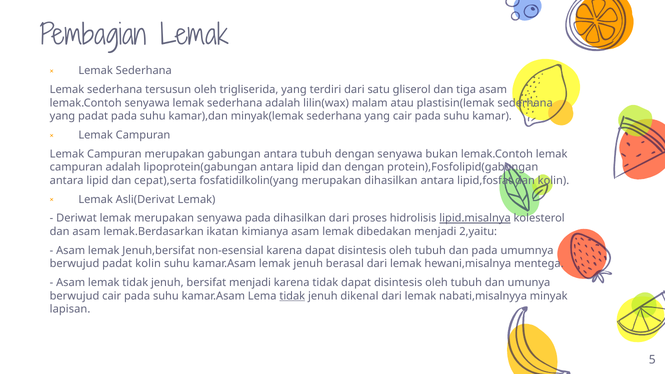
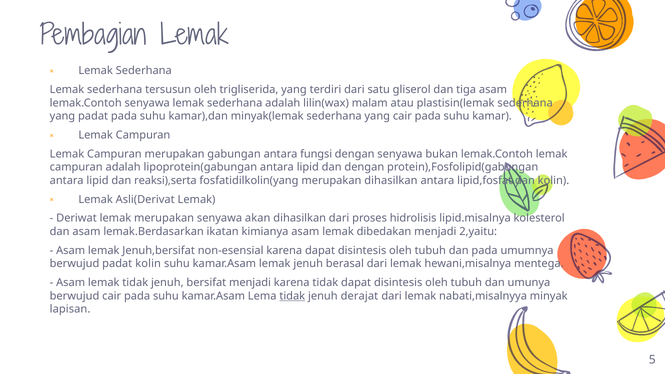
antara tubuh: tubuh -> fungsi (316, 154)
cepat),serta: cepat),serta -> reaksi),serta (165, 181)
senyawa pada: pada -> akan (258, 218)
lipid.misalnya underline: present -> none (475, 218)
dikenal: dikenal -> derajat (359, 296)
